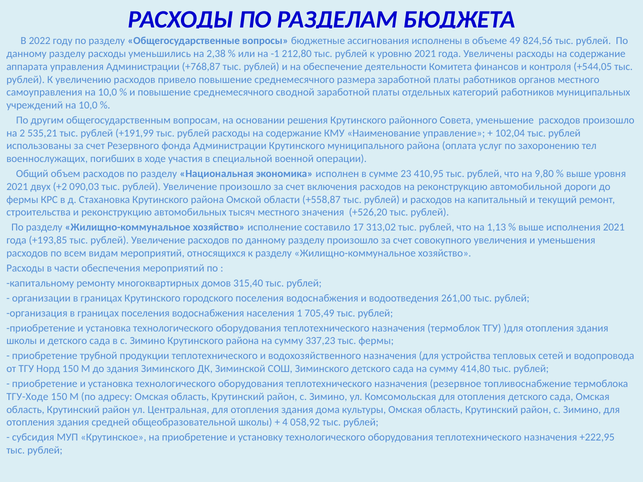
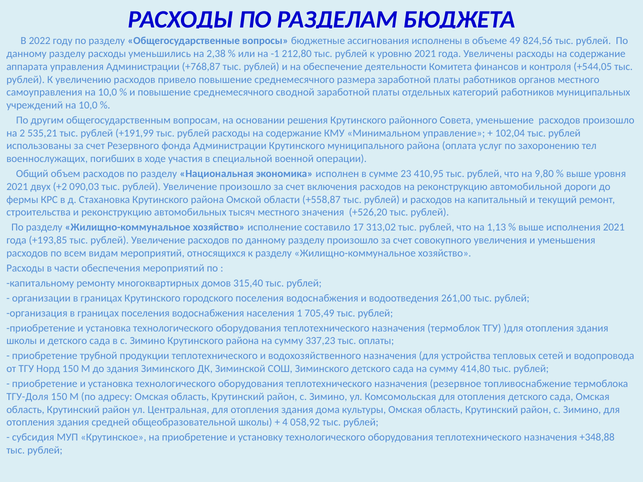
Наименование: Наименование -> Минимальном (384, 133)
тыс фермы: фермы -> оплаты (376, 341)
ТГУ-Ходе: ТГУ-Ходе -> ТГУ-Доля (27, 397)
+222,95: +222,95 -> +348,88 (597, 438)
